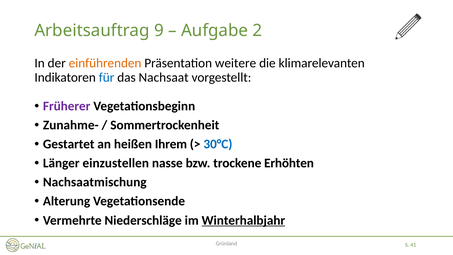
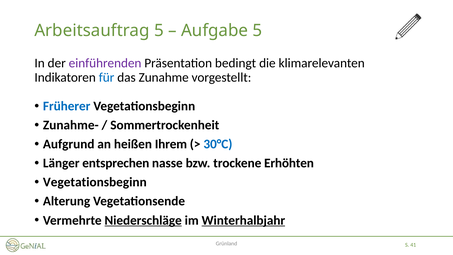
Arbeitsauftrag 9: 9 -> 5 (159, 31)
Aufgabe 2: 2 -> 5 (257, 31)
einführenden colour: orange -> purple (105, 63)
weitere: weitere -> bedingt (236, 63)
Nachsaat: Nachsaat -> Zunahme (164, 77)
Früherer colour: purple -> blue (67, 106)
Gestartet: Gestartet -> Aufgrund (69, 144)
einzustellen: einzustellen -> entsprechen (116, 163)
Nachsaatmischung: Nachsaatmischung -> Vegetationsbeginn (95, 182)
Niederschläge underline: none -> present (143, 220)
